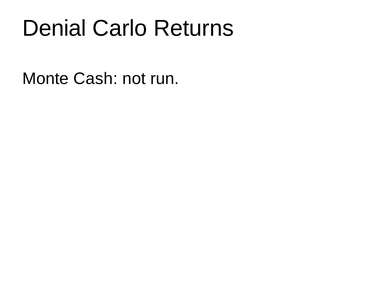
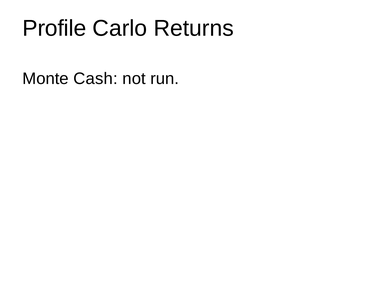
Denial: Denial -> Profile (54, 28)
